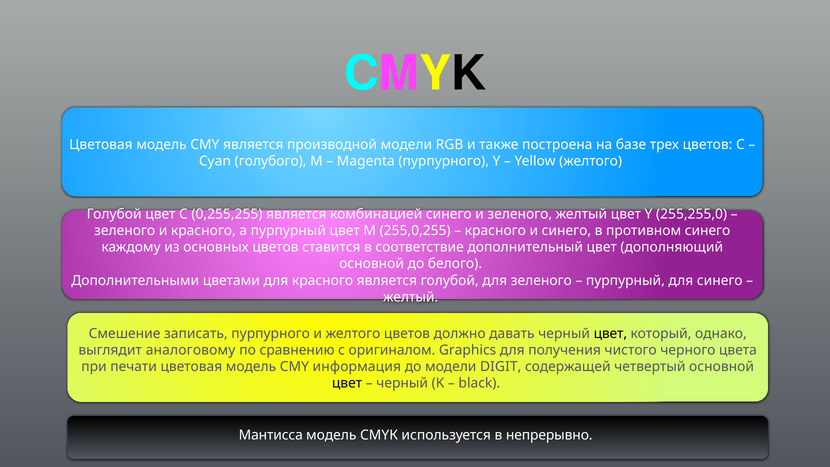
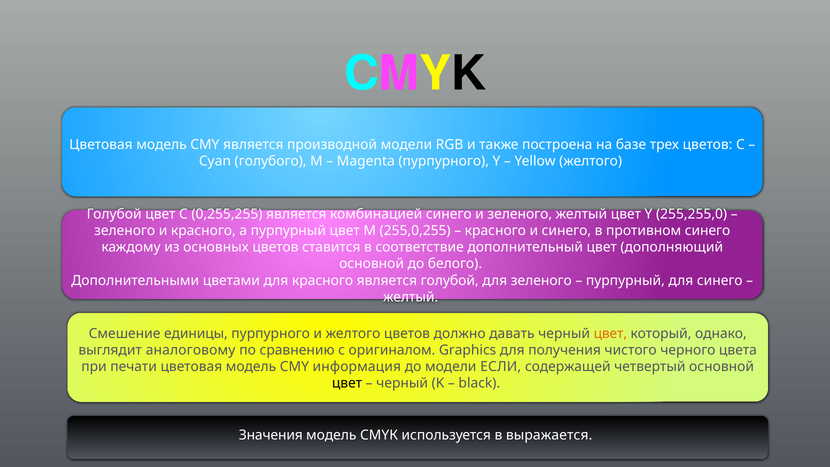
записать: записать -> единицы (196, 333)
цвет colour: black -> orange (610, 333)
DIGIT: DIGIT -> ЕСЛИ (501, 367)
Мантисса: Мантисса -> Значения (271, 435)
непрерывно: непрерывно -> выражается (549, 435)
